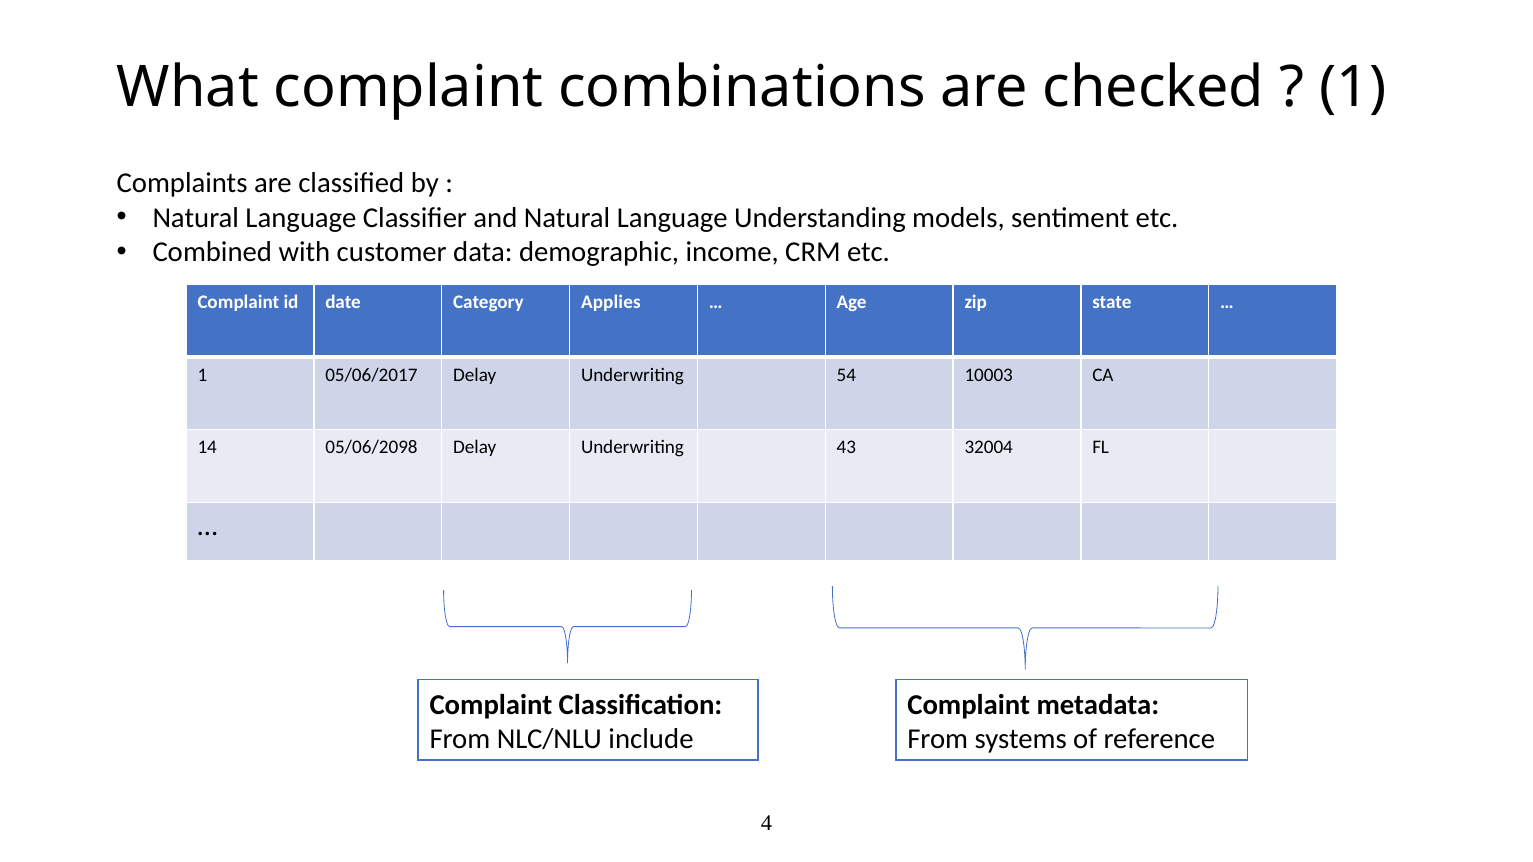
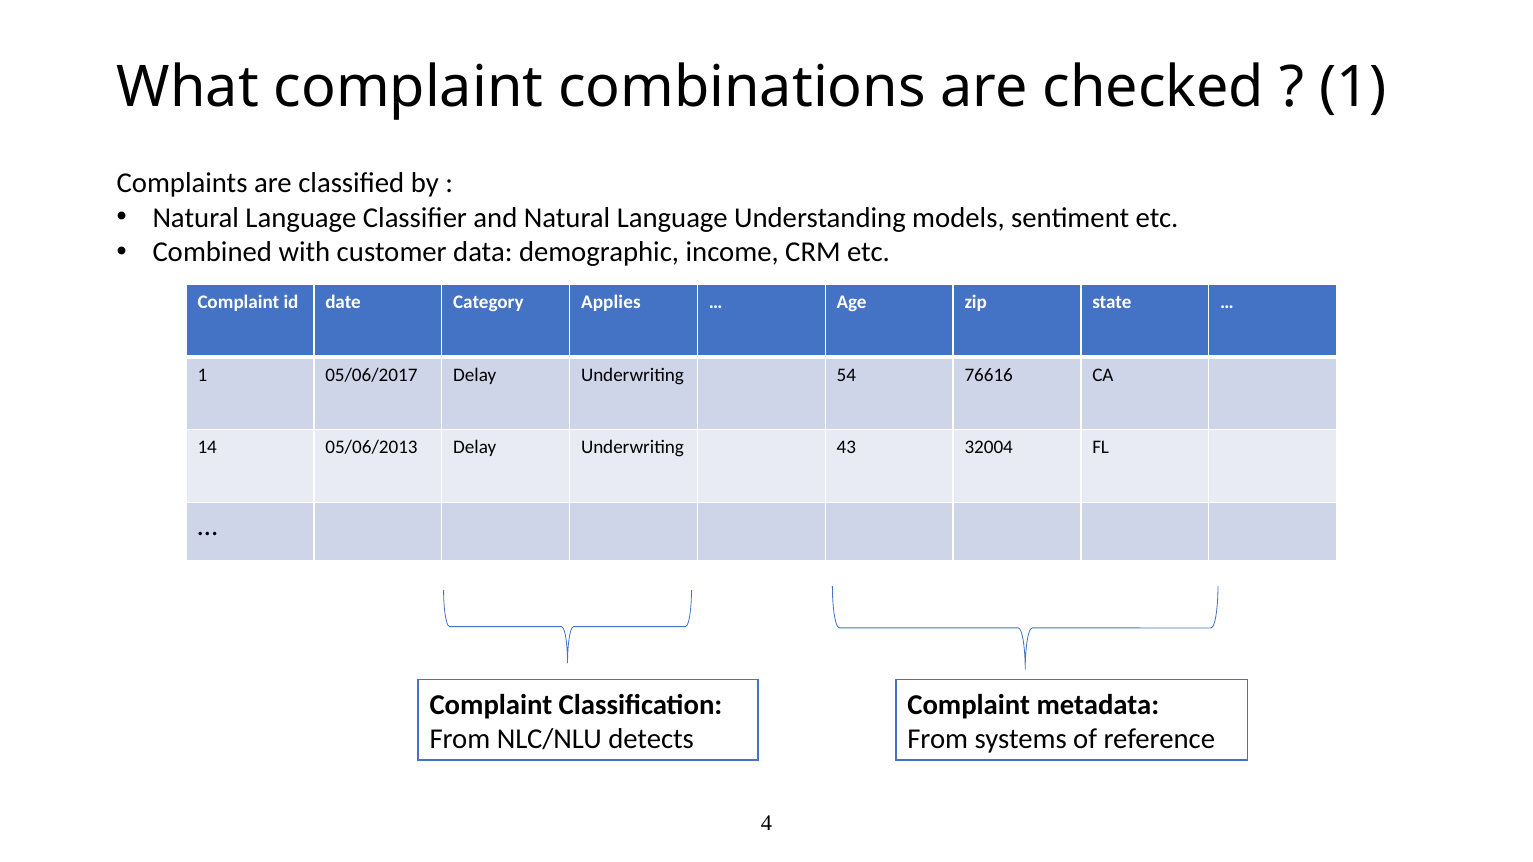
10003: 10003 -> 76616 (989, 375)
05/06/2098: 05/06/2098 -> 05/06/2013 (372, 448)
include: include -> detects (651, 739)
